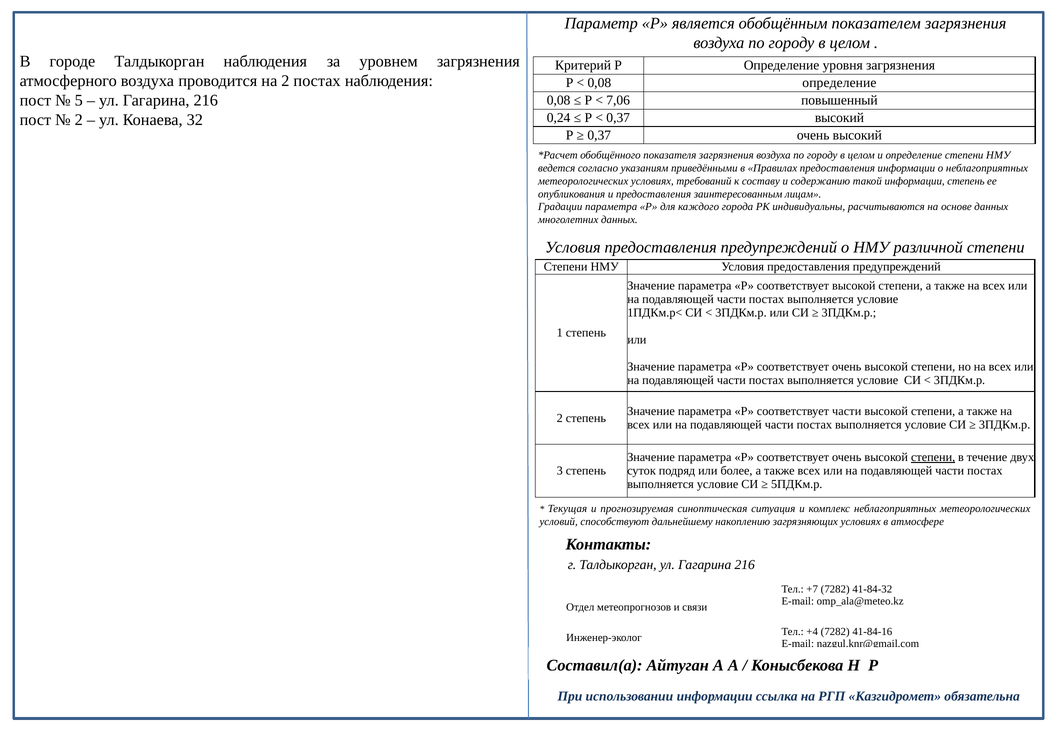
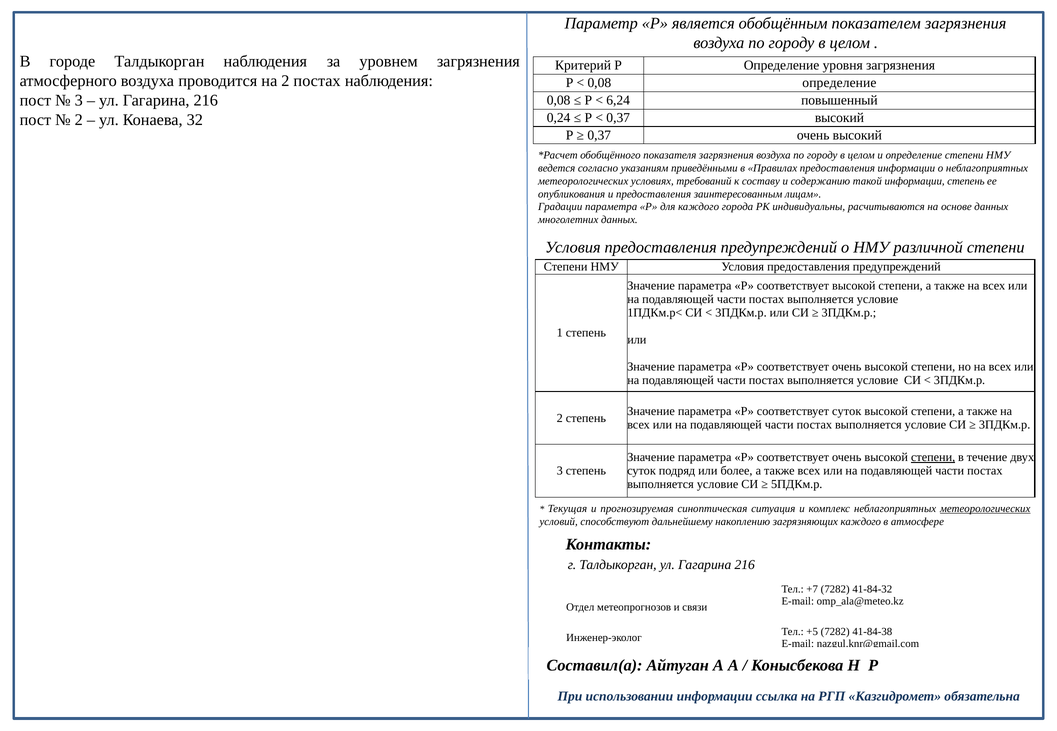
5: 5 -> 3 (79, 100)
7,06: 7,06 -> 6,24 (618, 100)
соответствует части: части -> суток (847, 412)
метеорологических underline: none -> present (985, 509)
загрязняющих условиях: условиях -> каждого (861, 522)
+4: +4 -> +5 (812, 632)
41-84-16: 41-84-16 -> 41-84-38 (872, 632)
